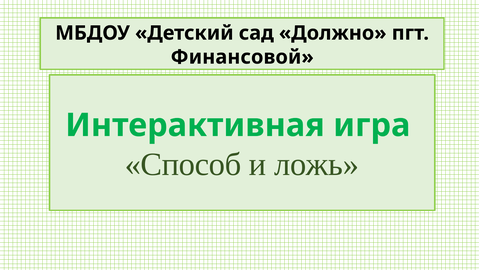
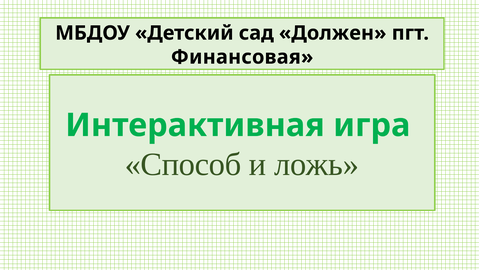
Должно: Должно -> Должен (333, 33)
Финансовой: Финансовой -> Финансовая (242, 57)
